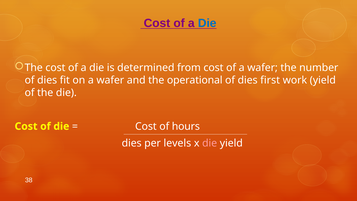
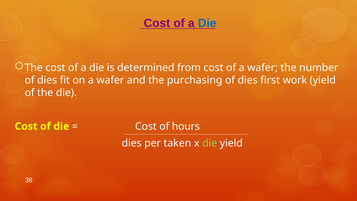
operational: operational -> purchasing (195, 80)
levels: levels -> taken (177, 143)
die colour: pink -> light green (210, 143)
